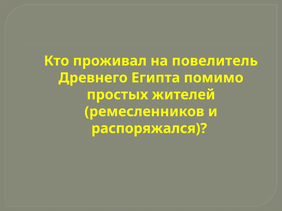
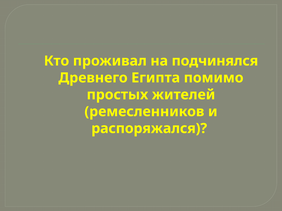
повелитель: повелитель -> подчинялся (215, 61)
